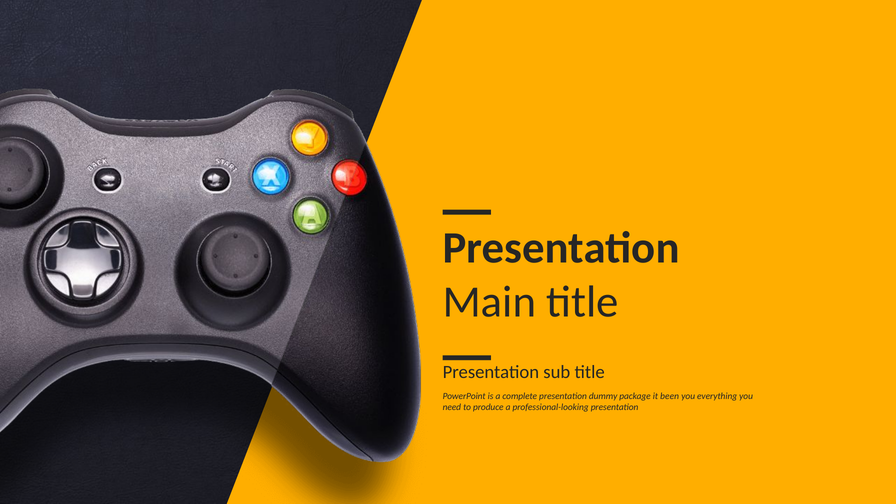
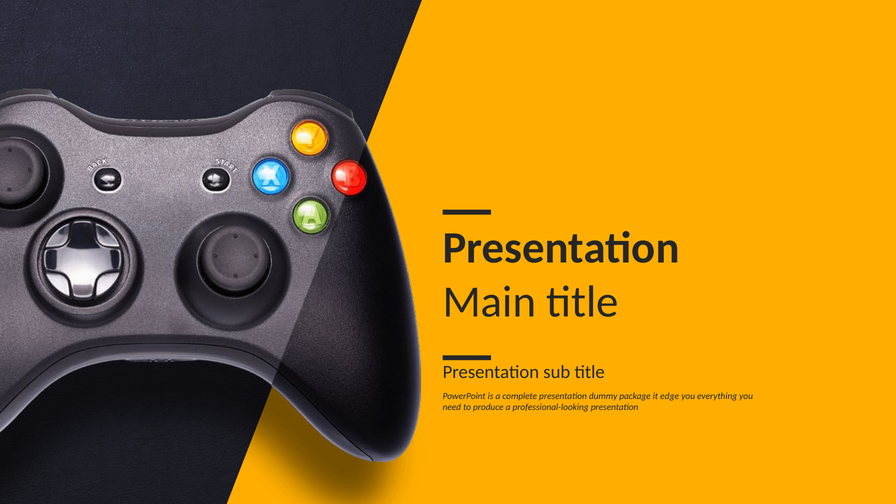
been: been -> edge (670, 396)
